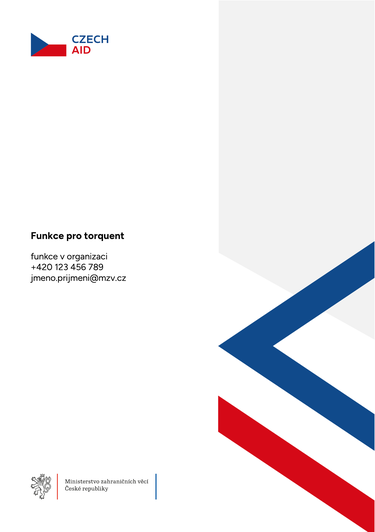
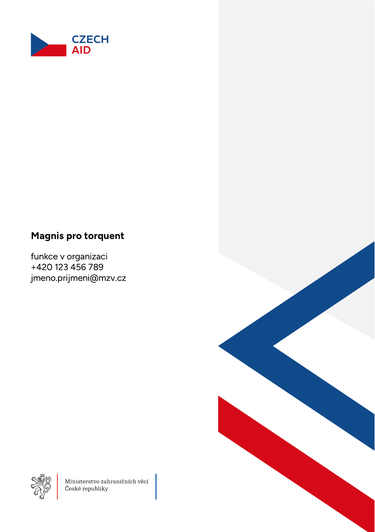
Funkce: Funkce -> Magnis (47, 236)
